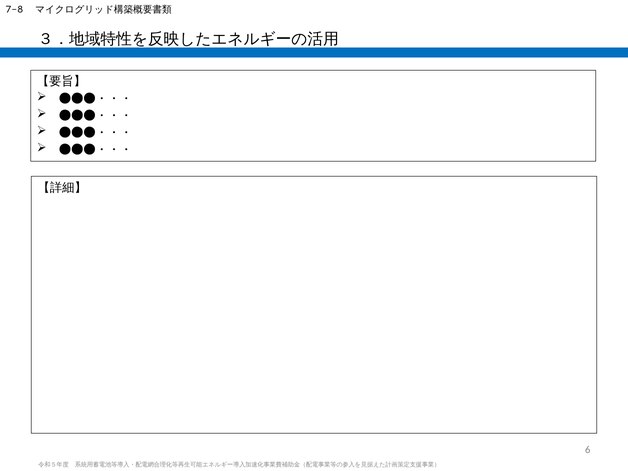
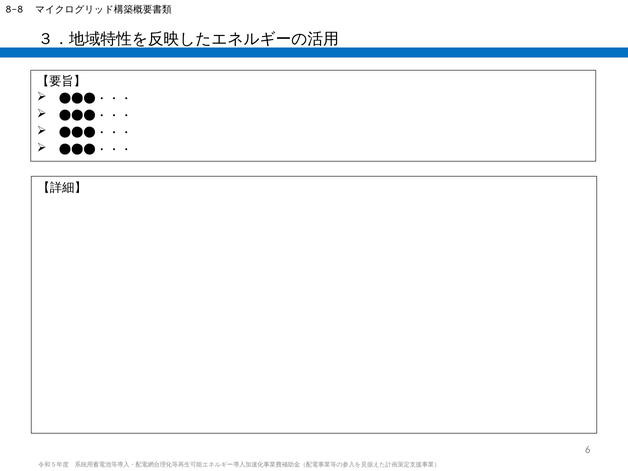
7-8: 7-8 -> 8-8 (14, 9)
